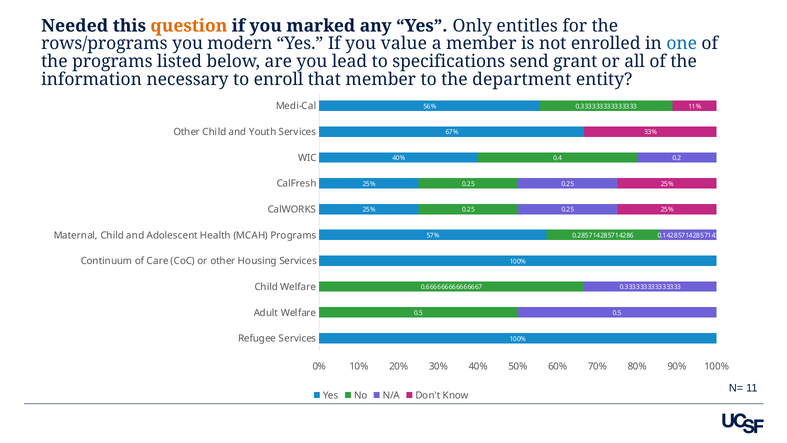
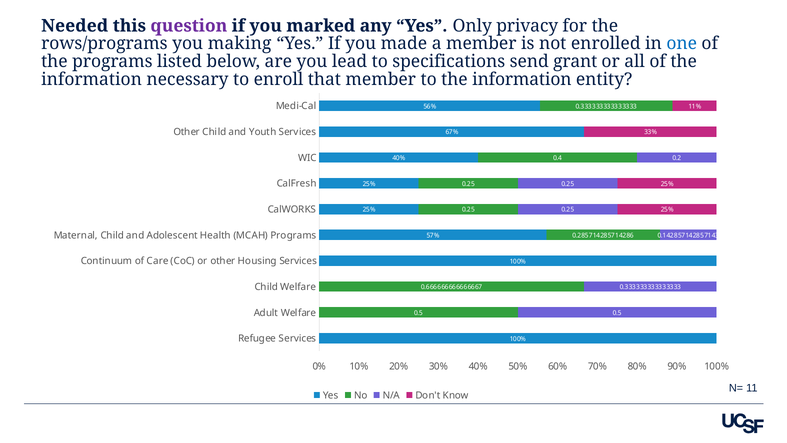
question colour: orange -> purple (189, 26)
entitles: entitles -> privacy (527, 26)
modern: modern -> making (240, 44)
value: value -> made (404, 44)
to the department: department -> information (522, 79)
